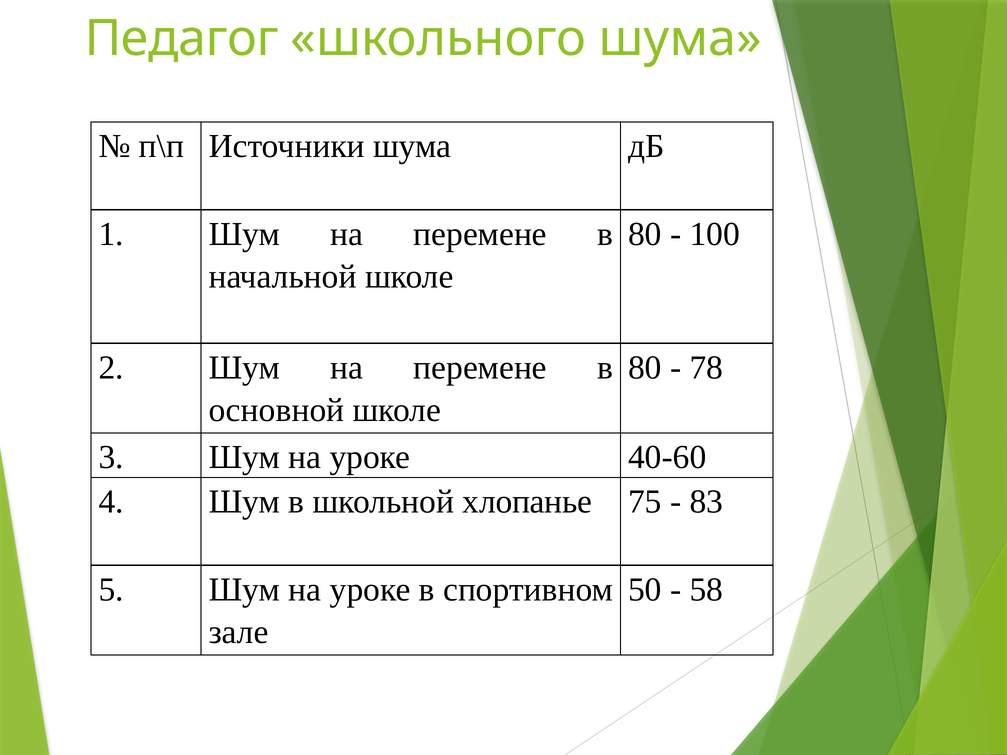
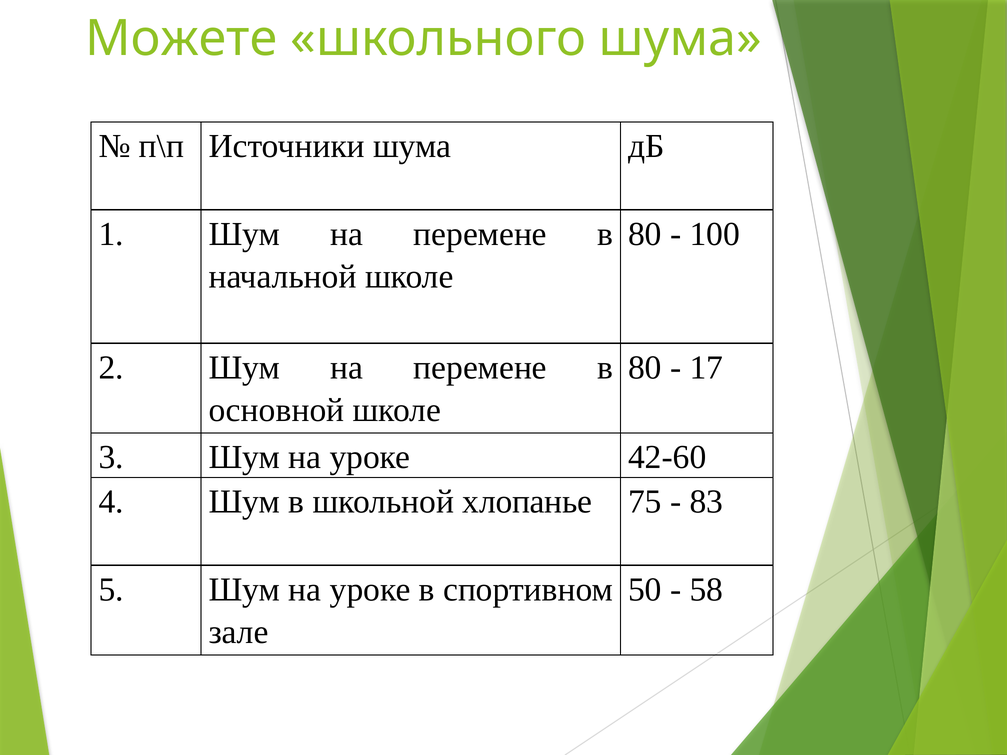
Педагог: Педагог -> Можете (181, 39)
78: 78 -> 17 (706, 368)
40-60: 40-60 -> 42-60 (667, 457)
